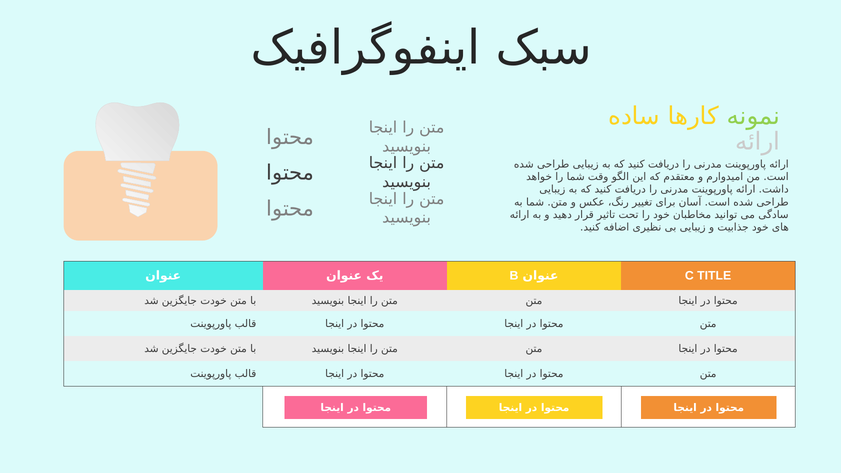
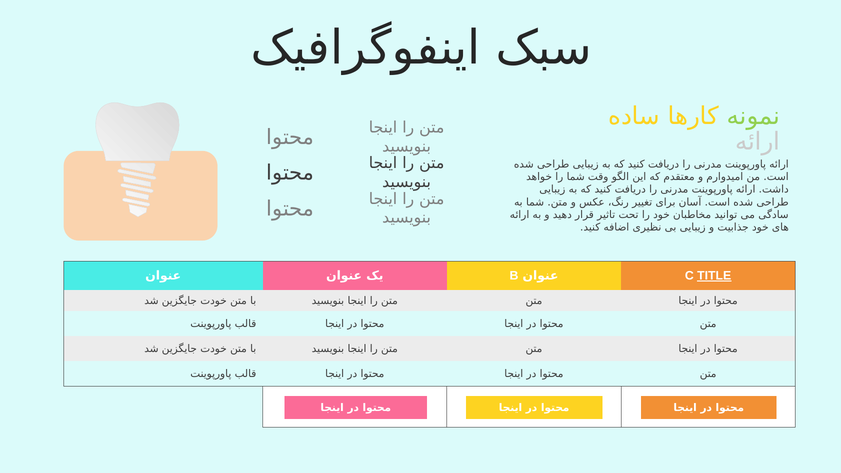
TITLE underline: none -> present (714, 276)
